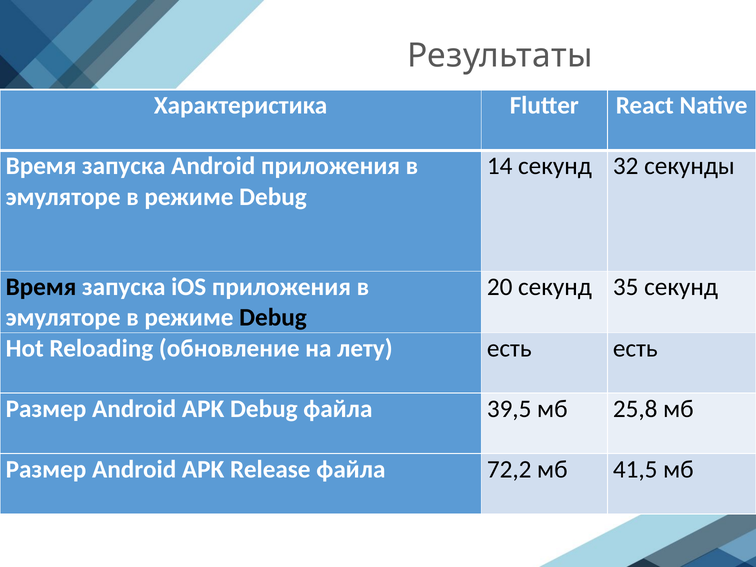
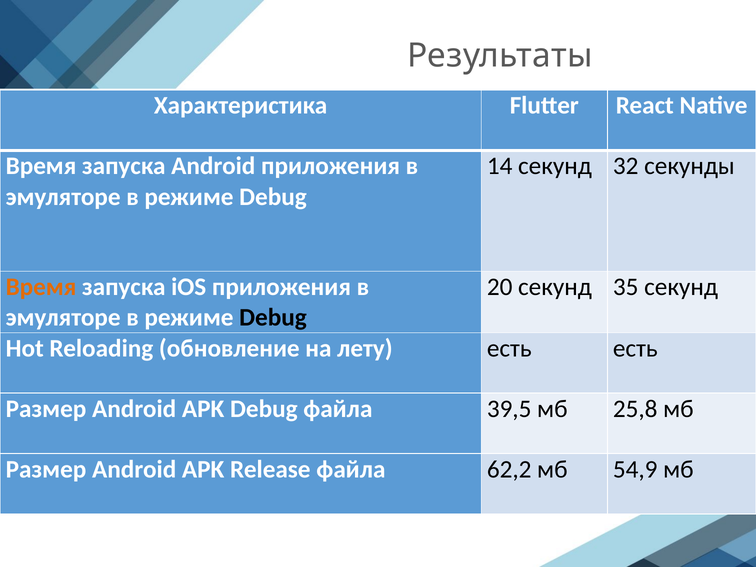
Время colour: black -> orange (41, 287)
72,2: 72,2 -> 62,2 (509, 469)
41,5: 41,5 -> 54,9 (635, 469)
